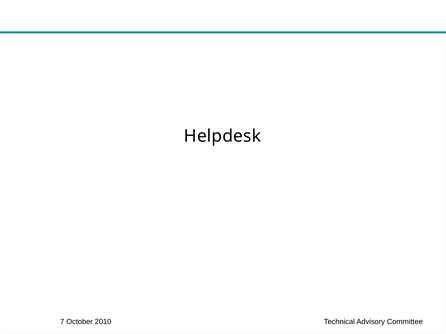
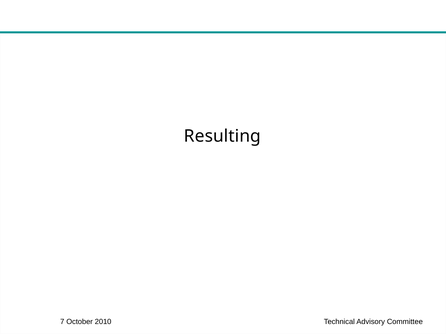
Helpdesk: Helpdesk -> Resulting (222, 136)
